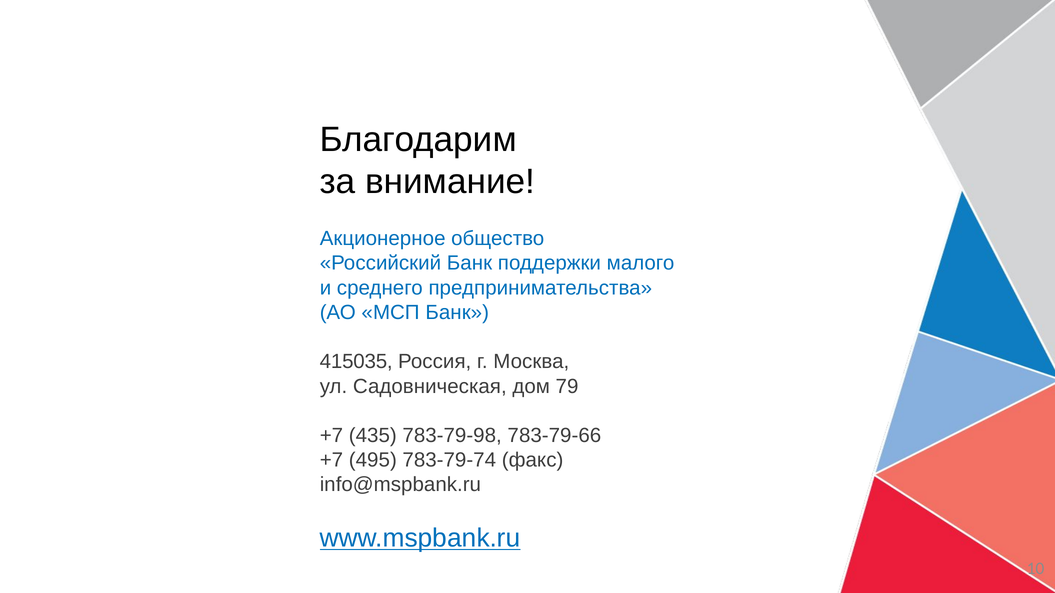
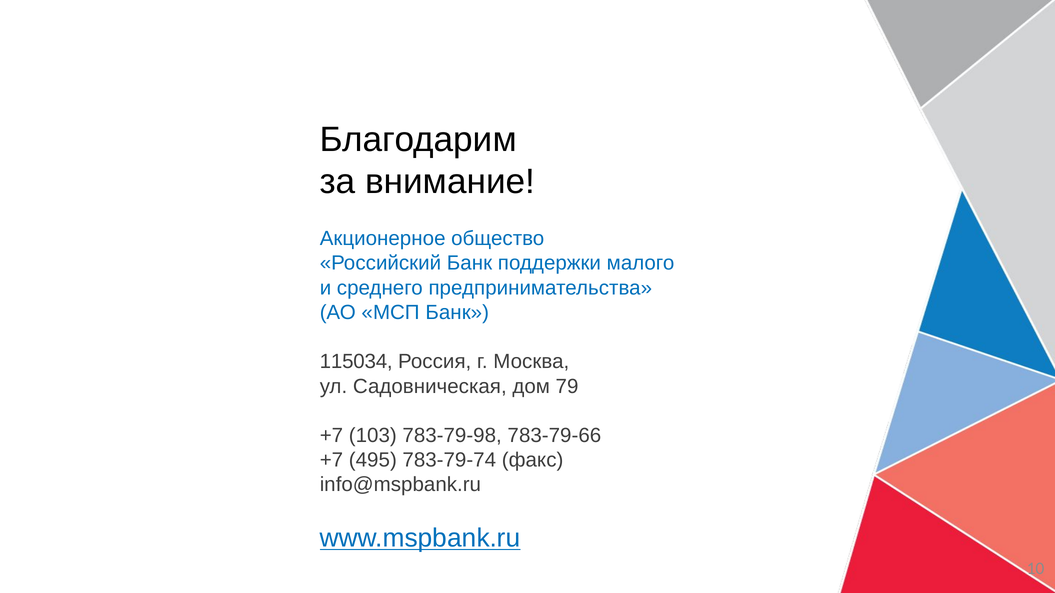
415035: 415035 -> 115034 (356, 362)
435: 435 -> 103 (373, 436)
